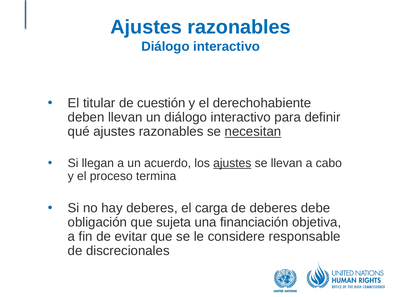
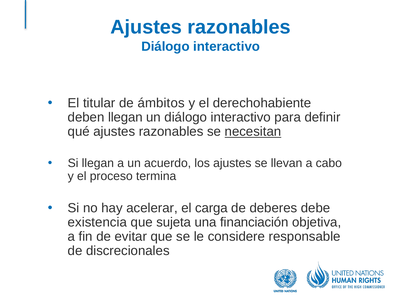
cuestión: cuestión -> ámbitos (161, 103)
deben llevan: llevan -> llegan (125, 117)
ajustes underline: present -> none (232, 163)
hay deberes: deberes -> acelerar (152, 208)
obligación: obligación -> existencia (97, 222)
